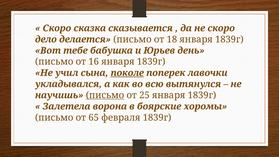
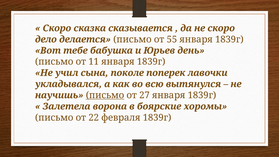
18: 18 -> 55 (172, 39)
16: 16 -> 11 (94, 62)
поколе underline: present -> none (127, 73)
25: 25 -> 27 (144, 95)
65: 65 -> 22 (94, 117)
